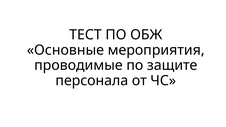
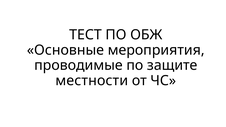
персонала: персонала -> местности (92, 81)
